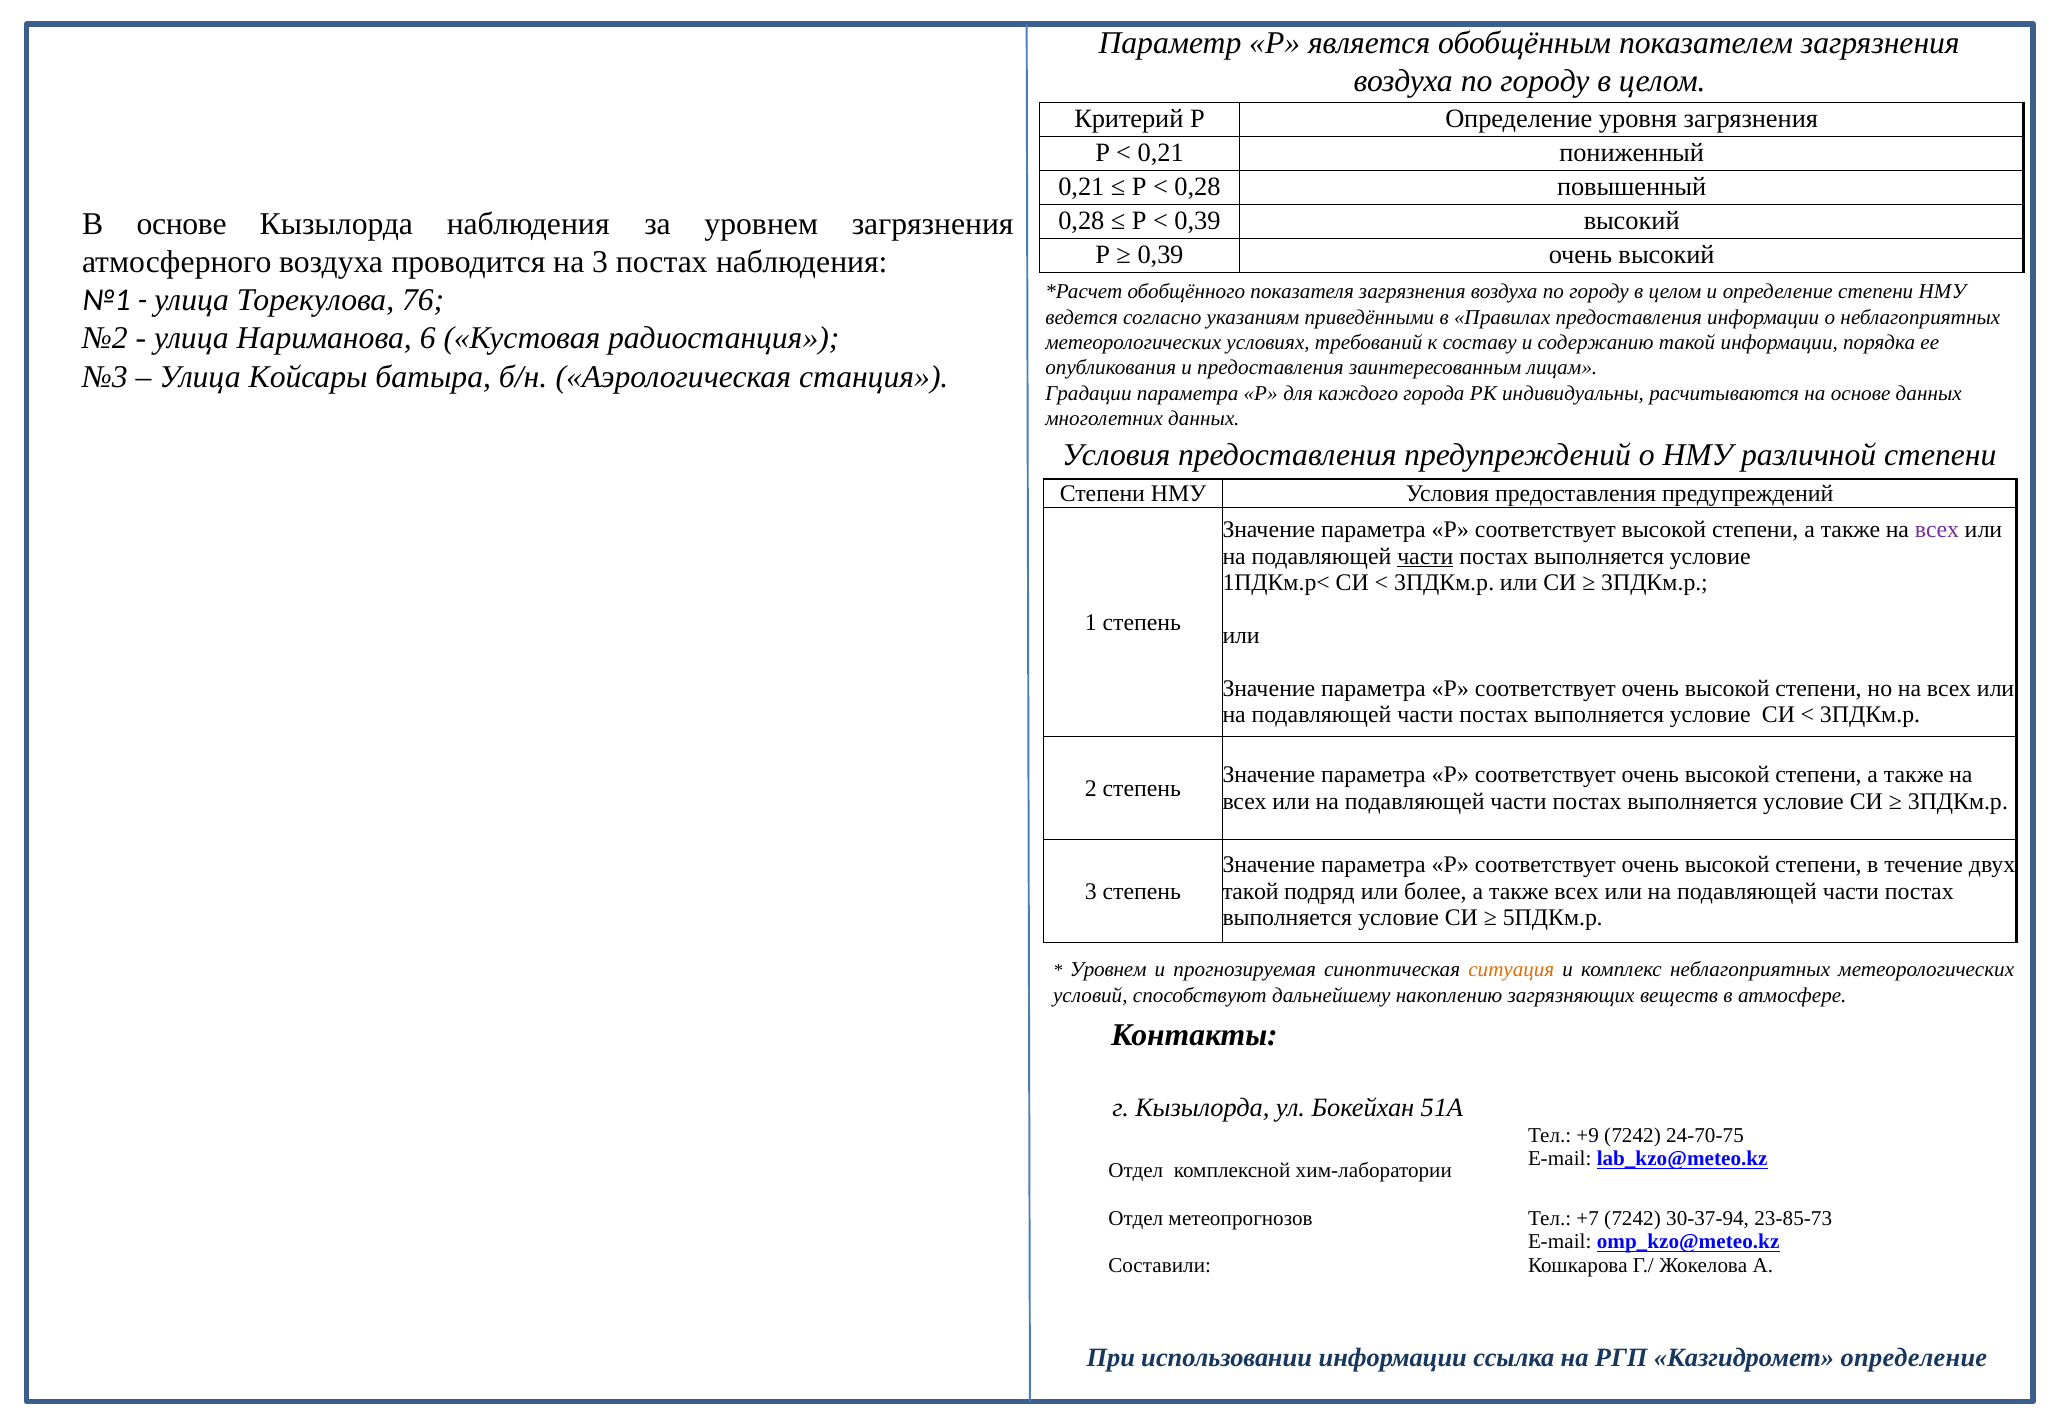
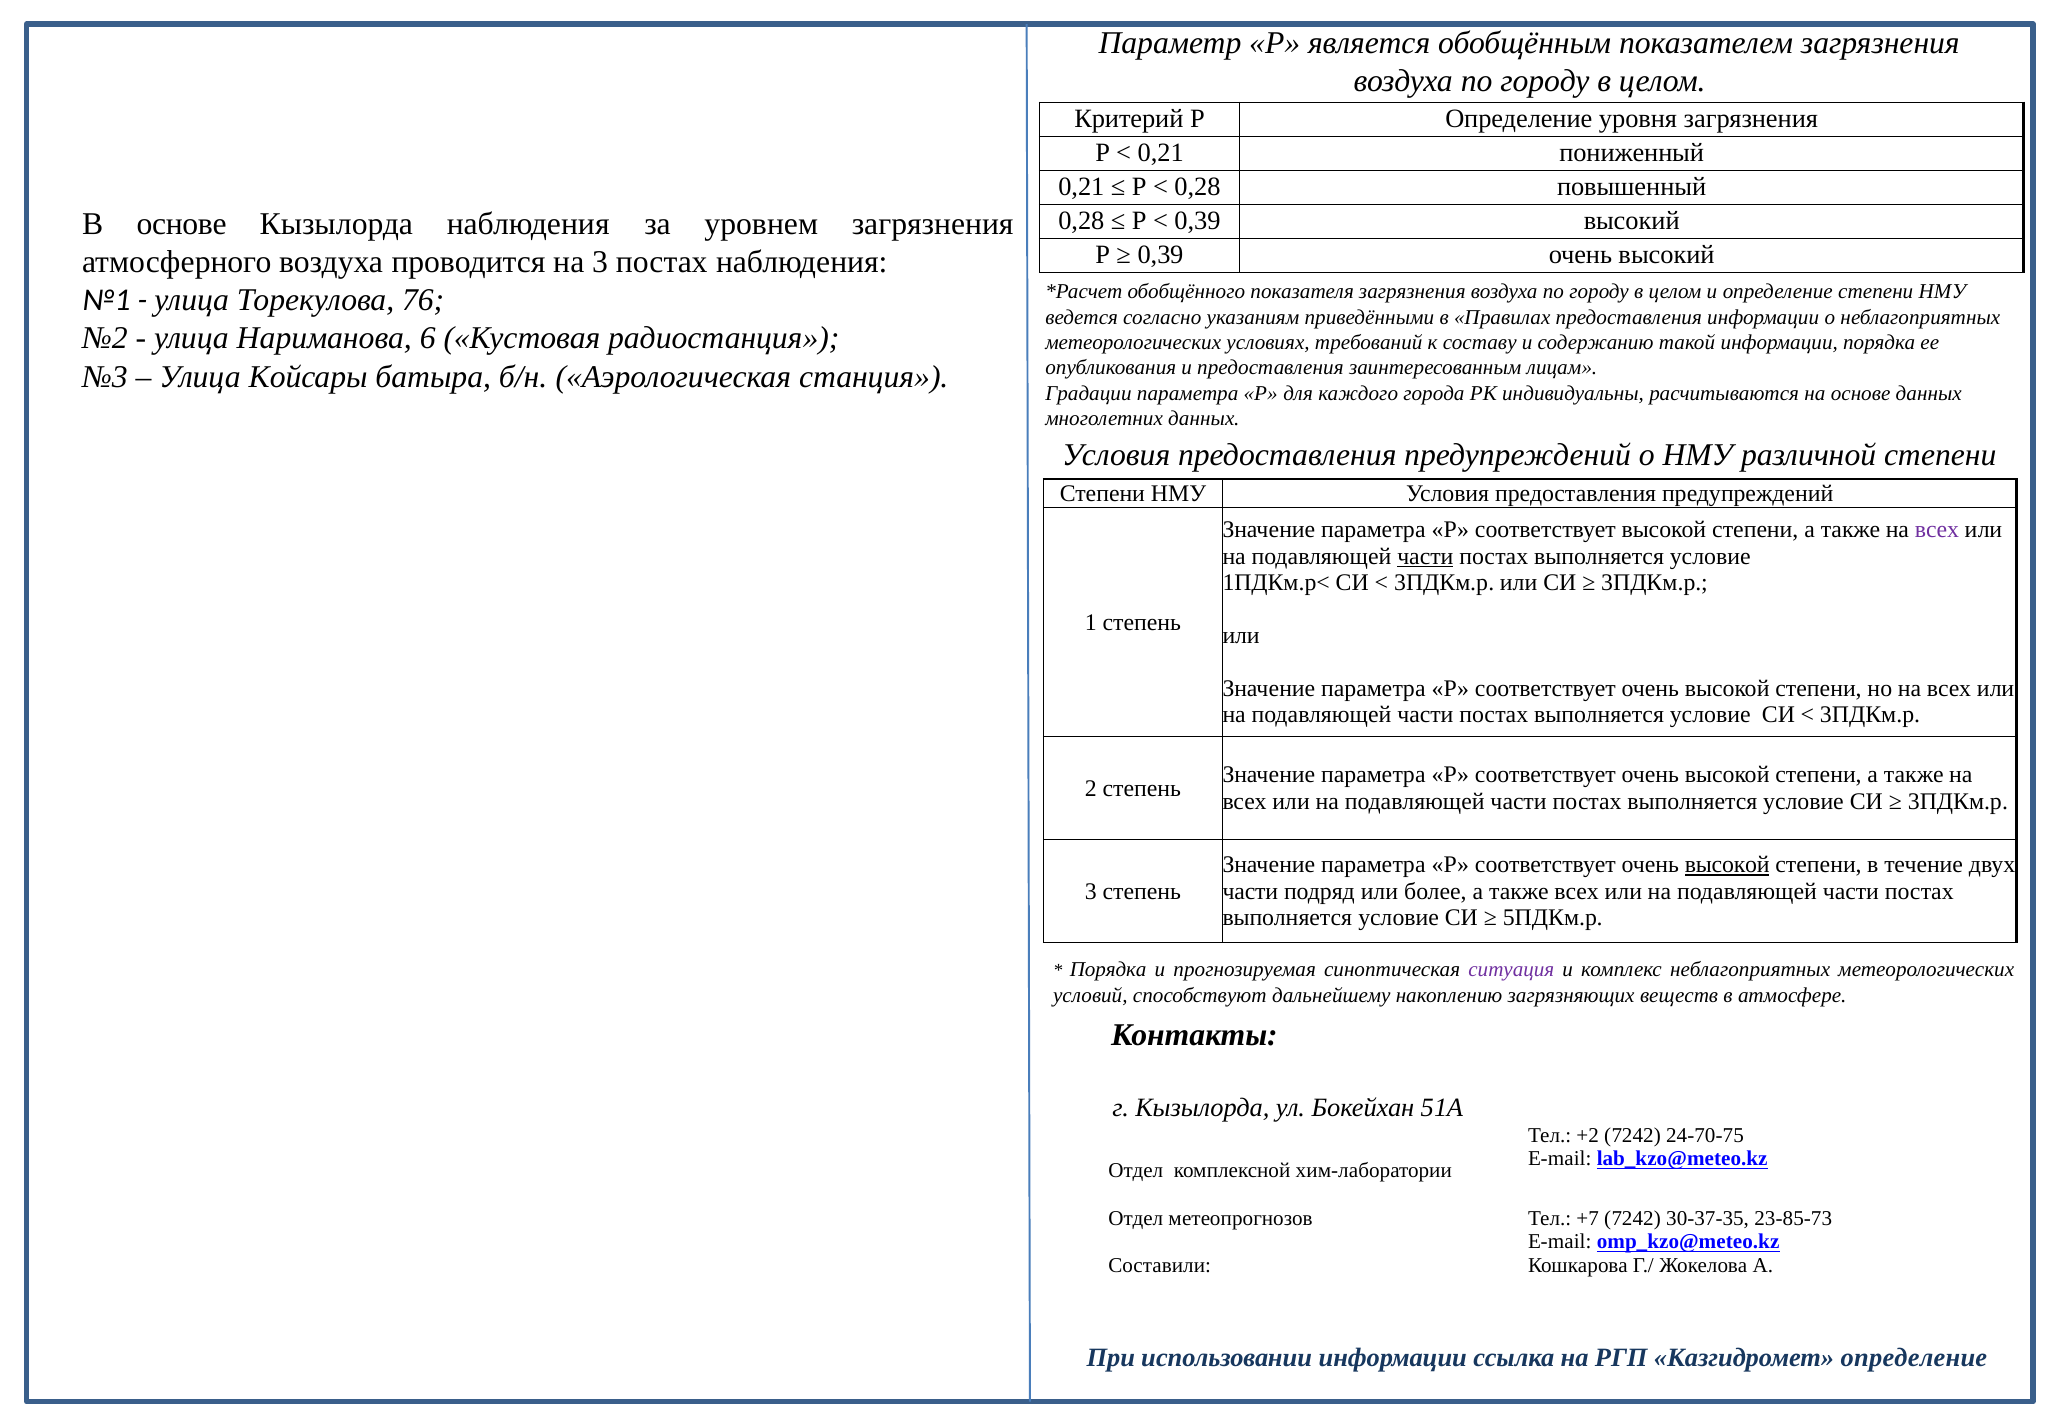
высокой underline: none -> present (1727, 865)
такой: такой -> части (1250, 891)
Уровнем: Уровнем -> Порядка (1108, 970)
ситуация colour: orange -> purple (1511, 970)
+9: +9 -> +2 (1588, 1135)
30-37-94: 30-37-94 -> 30-37-35 (1708, 1219)
